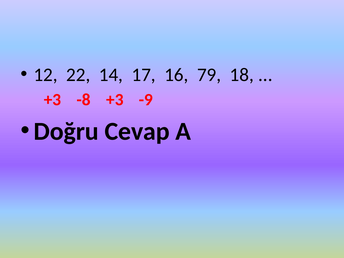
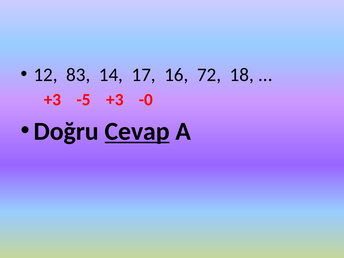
22: 22 -> 83 (78, 75)
79: 79 -> 72 (209, 75)
-8: -8 -> -5 (84, 100)
-9: -9 -> -0 (146, 100)
Cevap underline: none -> present (137, 131)
